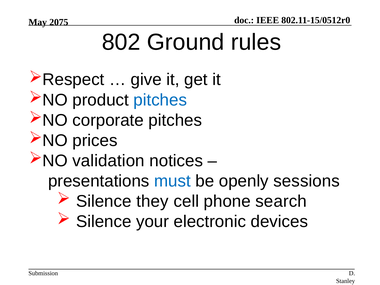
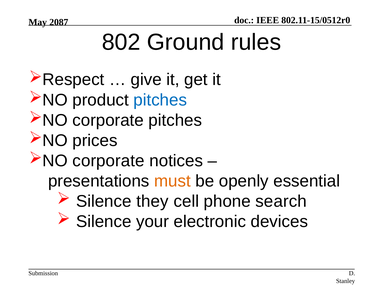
2075: 2075 -> 2087 (59, 22)
validation: validation -> corporate (109, 161)
must colour: blue -> orange (172, 181)
sessions: sessions -> essential (307, 181)
